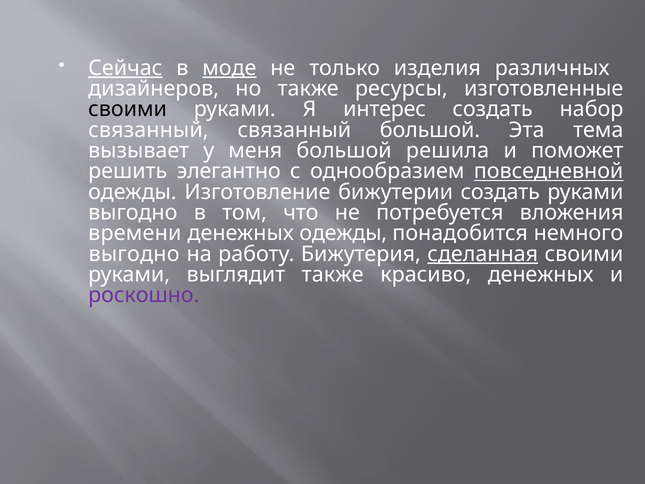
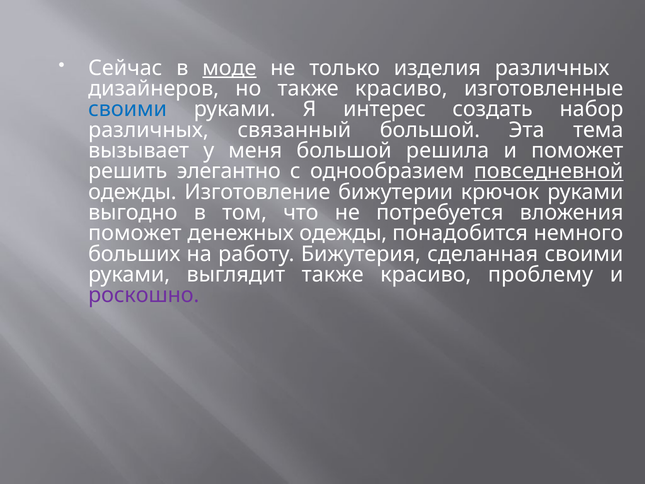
Сейчас underline: present -> none (125, 68)
но также ресурсы: ресурсы -> красиво (401, 89)
своими colour: black -> blue (128, 109)
связанный: связанный -> различных (148, 130)
бижутерии создать: создать -> крючок (500, 192)
времени: времени -> поможет (135, 233)
выгодно: выгодно -> больших (134, 254)
сделанная underline: present -> none (483, 254)
красиво денежных: денежных -> проблему (541, 274)
